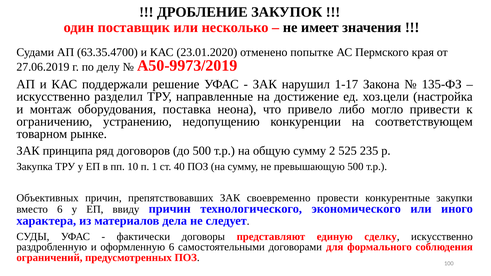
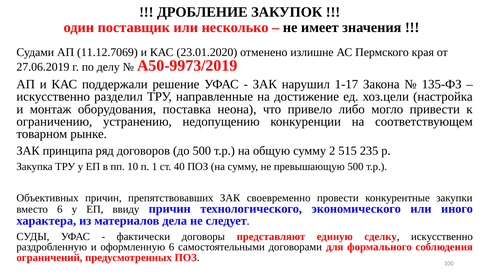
63.35.4700: 63.35.4700 -> 11.12.7069 (107, 52)
попытке: попытке -> излишне (312, 52)
525: 525 -> 515 (348, 151)
